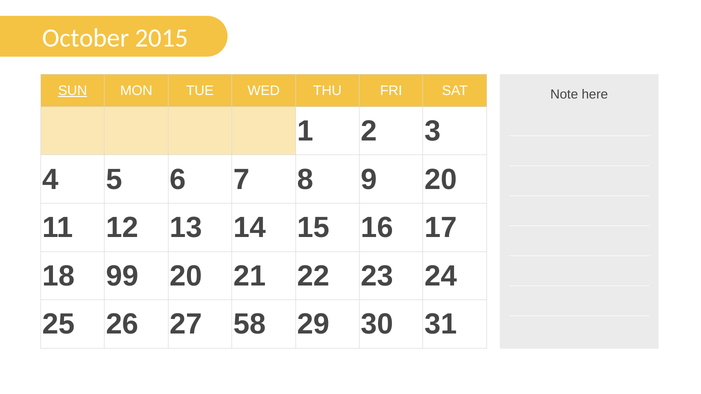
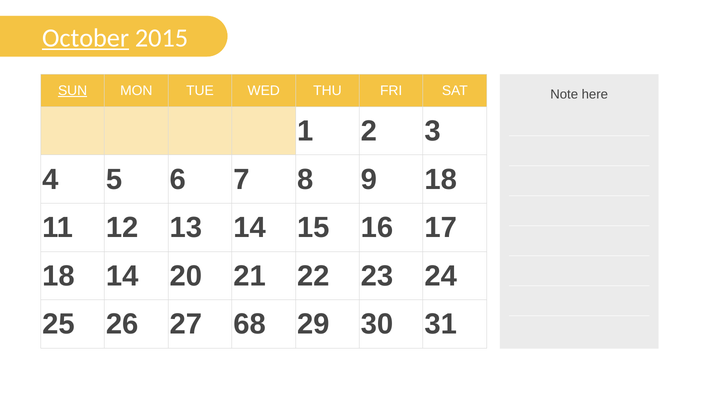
October underline: none -> present (86, 38)
9 20: 20 -> 18 (441, 180)
18 99: 99 -> 14 (122, 276)
58: 58 -> 68 (250, 325)
